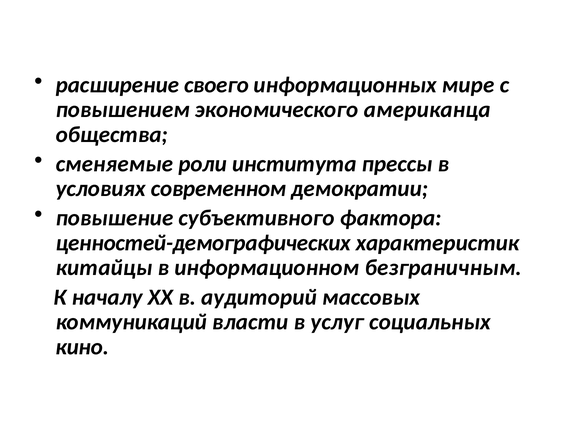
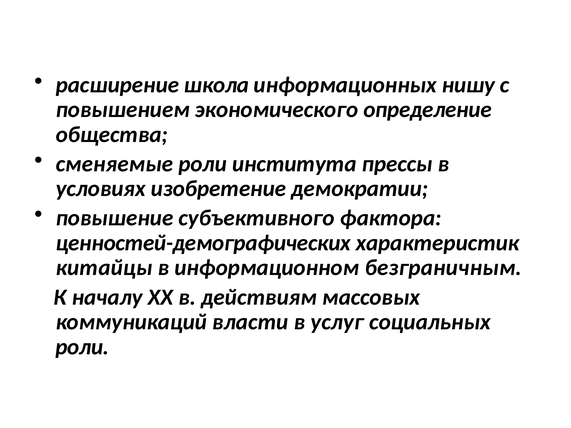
своего: своего -> школа (217, 85)
мире: мире -> нишу (468, 85)
американца: американца -> определение (428, 110)
современном: современном -> изобретение (219, 189)
аудиторий: аудиторий -> действиям (259, 297)
кино: кино -> роли (82, 347)
